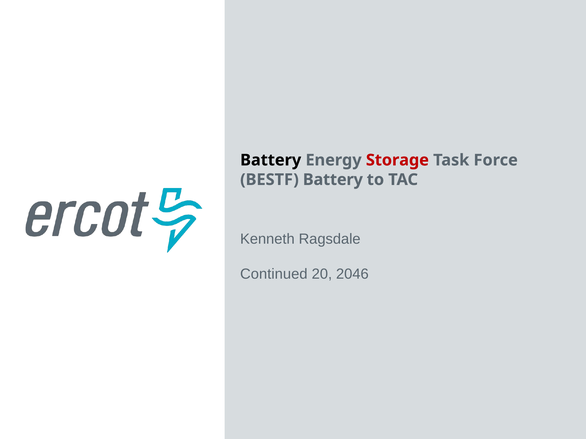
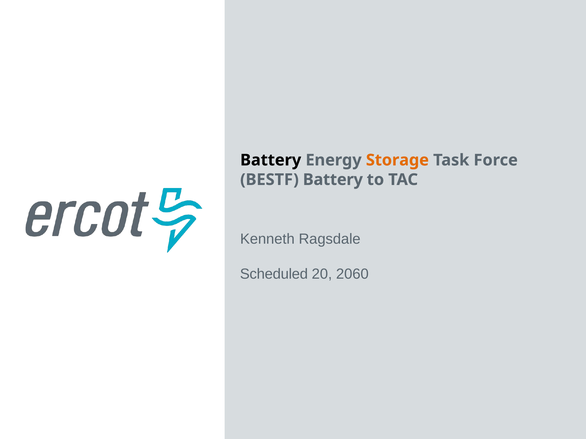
Storage colour: red -> orange (397, 160)
Continued: Continued -> Scheduled (274, 274)
2046: 2046 -> 2060 (352, 274)
